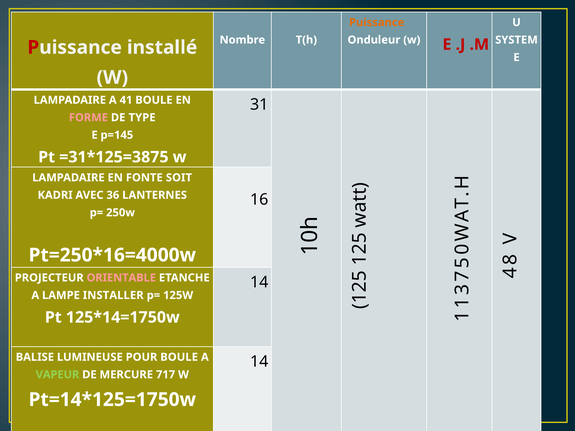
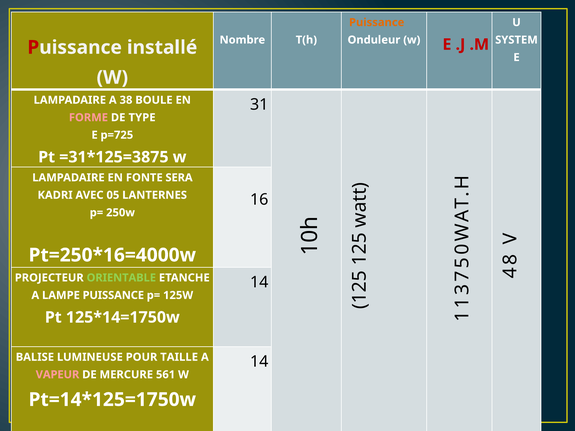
41: 41 -> 38 (126, 100)
p=145: p=145 -> p=725 (117, 135)
SOIT: SOIT -> SERA (179, 178)
36: 36 -> 05 (113, 195)
ORIENTABLE colour: pink -> light green (121, 278)
LAMPE INSTALLER: INSTALLER -> PUISSANCE (113, 295)
POUR BOULE: BOULE -> TAILLE (179, 357)
VAPEUR colour: light green -> pink (57, 375)
717: 717 -> 561 (166, 375)
